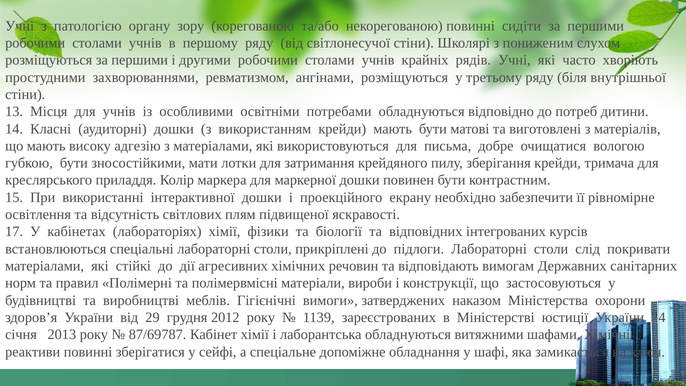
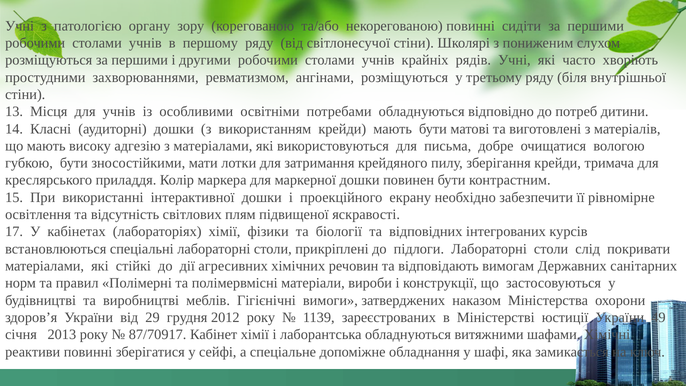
24: 24 -> 49 (658, 317)
87/69787: 87/69787 -> 87/70917 (158, 335)
